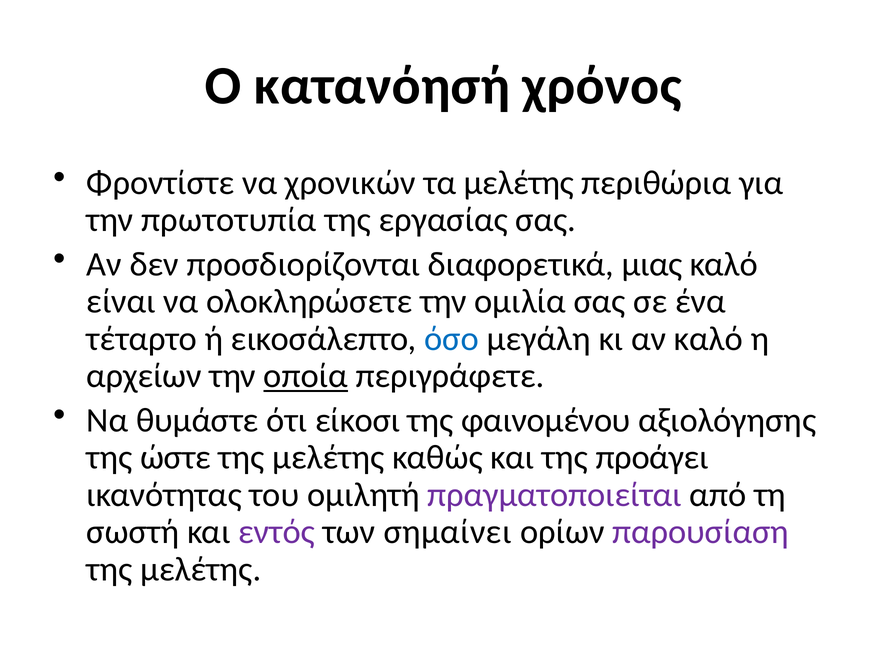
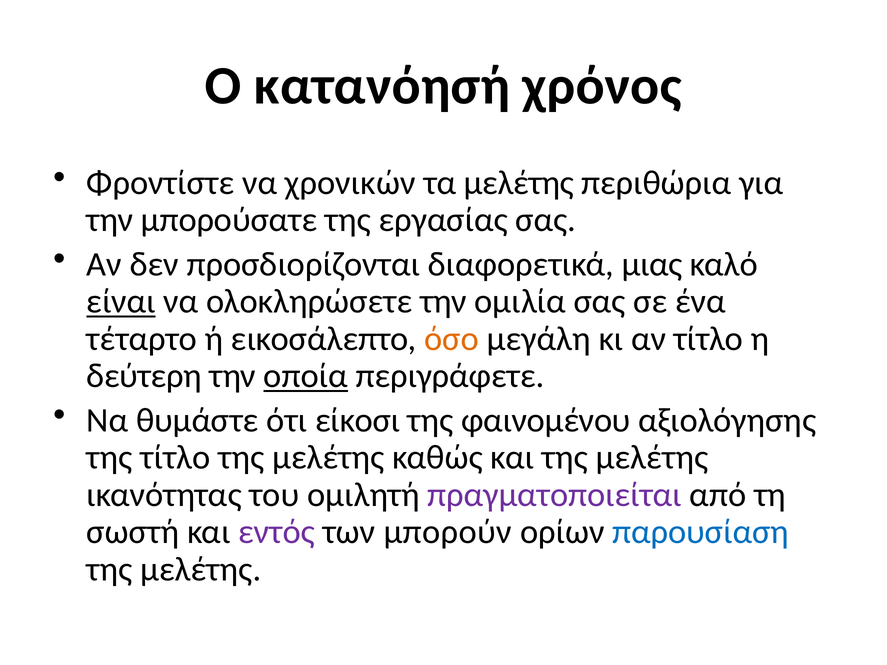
πρωτοτυπία: πρωτοτυπία -> μπορούσατε (229, 220)
είναι underline: none -> present (121, 302)
όσο colour: blue -> orange (452, 339)
αν καλό: καλό -> τίτλο (709, 339)
αρχείων: αρχείων -> δεύτερη (144, 376)
της ώστε: ώστε -> τίτλο (175, 458)
και της προάγει: προάγει -> μελέτης (652, 458)
σημαίνει: σημαίνει -> μπορούν (448, 532)
παρουσίαση colour: purple -> blue (701, 532)
